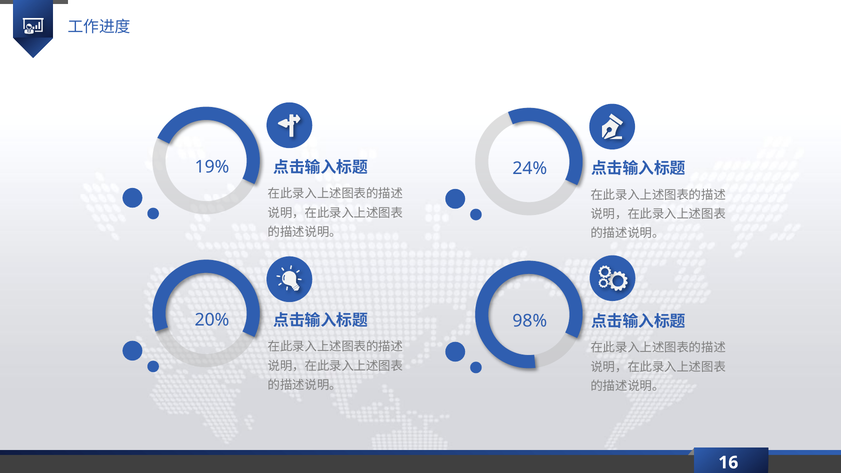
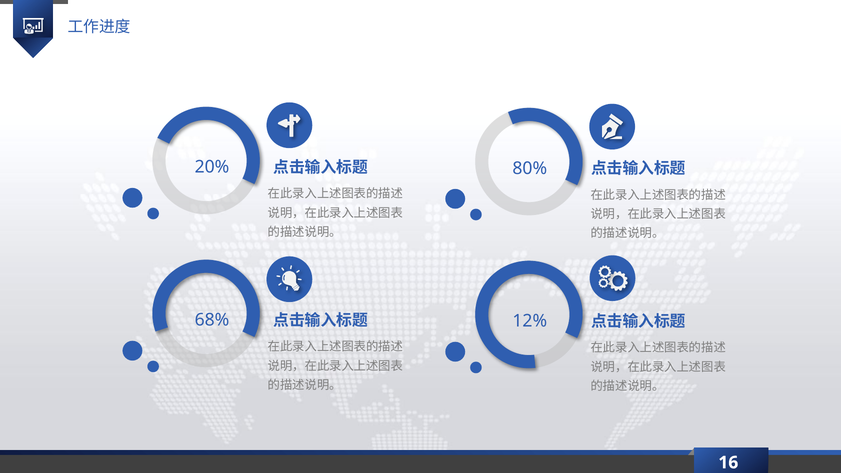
19%: 19% -> 20% (212, 167)
24%: 24% -> 80% (530, 168)
20%: 20% -> 68% (212, 320)
98%: 98% -> 12% (530, 321)
